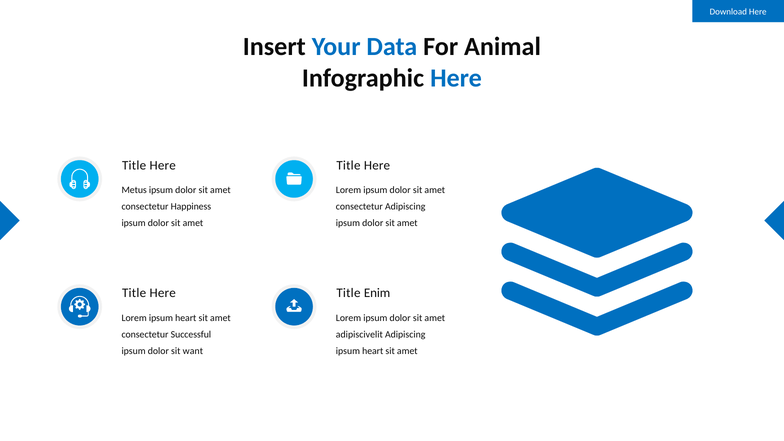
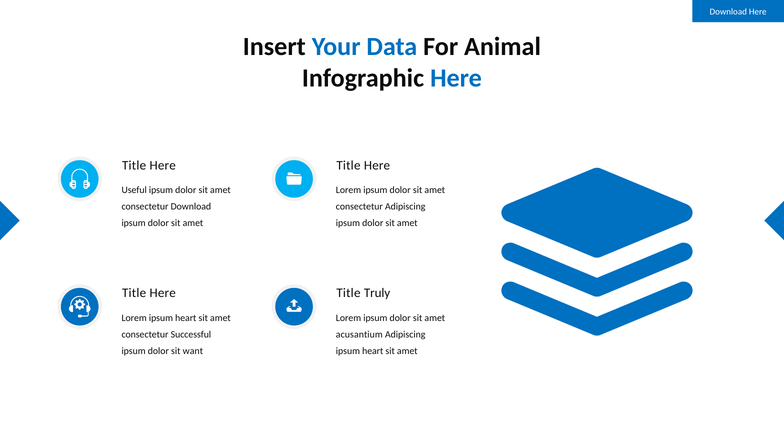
Metus: Metus -> Useful (134, 190)
consectetur Happiness: Happiness -> Download (191, 207)
Enim: Enim -> Truly (377, 293)
adipiscivelit: adipiscivelit -> acusantium (359, 334)
